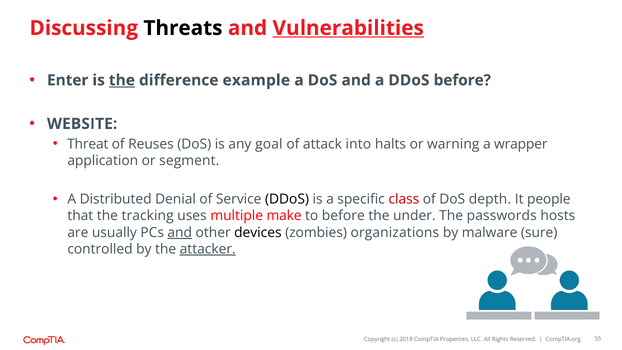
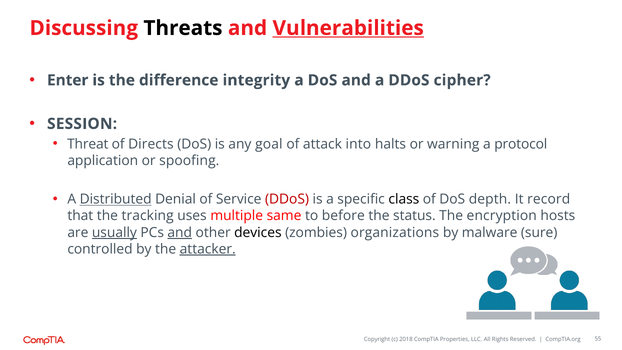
the underline: present -> none (122, 80)
example: example -> integrity (256, 80)
DDoS before: before -> cipher (462, 80)
WEBSITE: WEBSITE -> SESSION (82, 124)
Reuses: Reuses -> Directs (151, 144)
wrapper: wrapper -> protocol (521, 144)
segment: segment -> spoofing (189, 161)
Distributed underline: none -> present (116, 199)
DDoS colour: black -> red (287, 199)
class colour: red -> black (404, 199)
people: people -> record (549, 199)
make: make -> same (284, 216)
under: under -> status (414, 216)
passwords: passwords -> encryption (502, 216)
usually underline: none -> present (114, 232)
